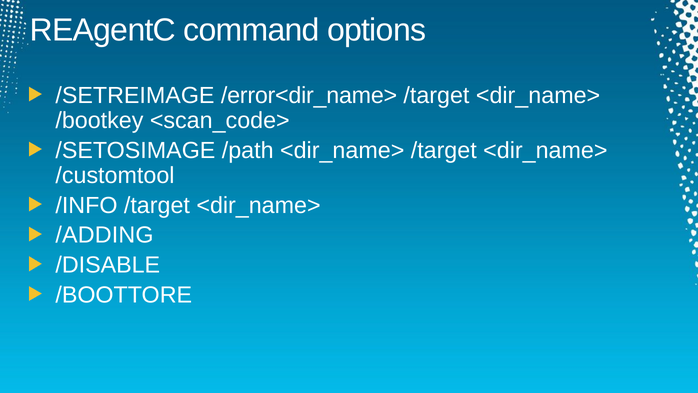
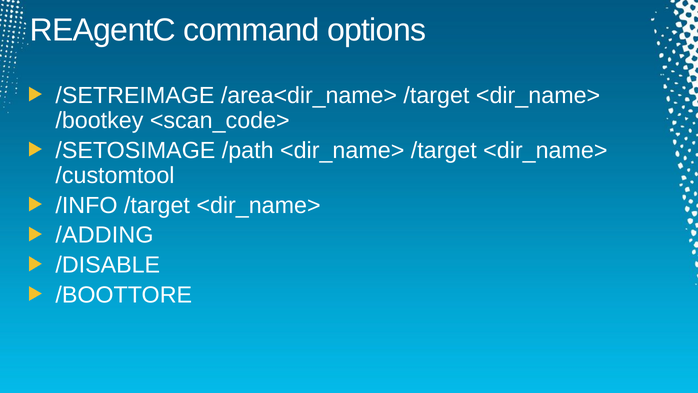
/error<dir_name>: /error<dir_name> -> /area<dir_name> (309, 95)
